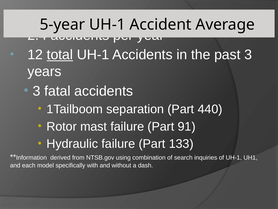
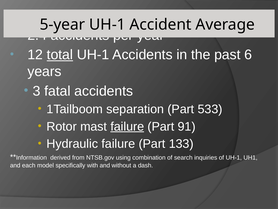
past 3: 3 -> 6 (248, 55)
440: 440 -> 533 (210, 109)
failure underline: none -> present (127, 126)
